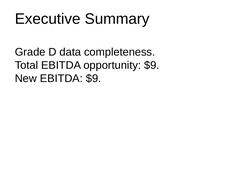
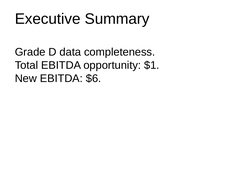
opportunity $9: $9 -> $1 (152, 65)
EBITDA $9: $9 -> $6 (94, 78)
